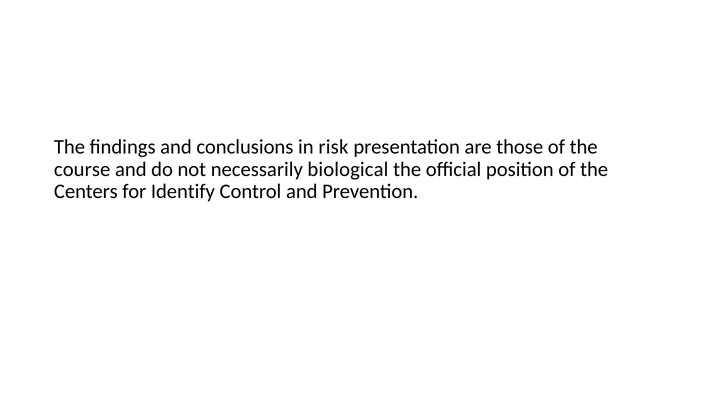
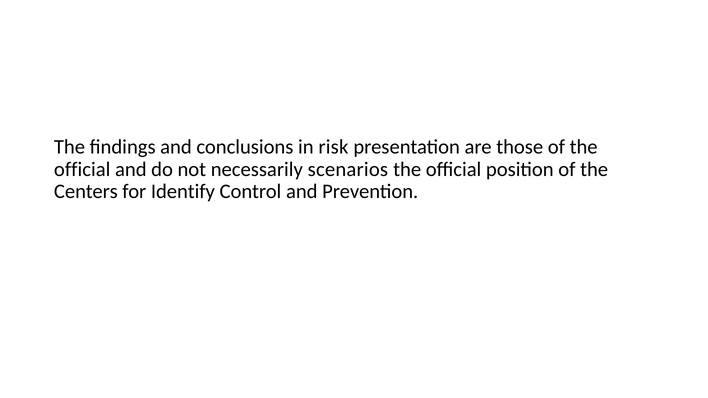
course: course -> official (82, 169)
biological: biological -> scenarios (348, 169)
